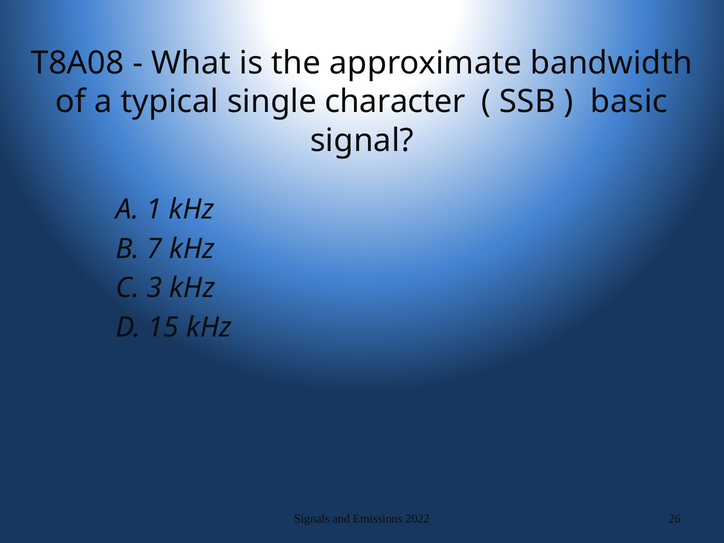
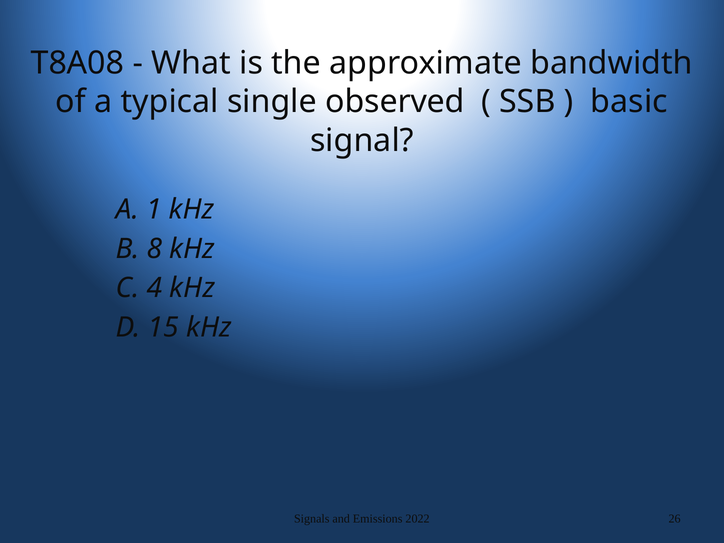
character: character -> observed (395, 102)
7: 7 -> 8 (154, 249)
3: 3 -> 4 (154, 288)
